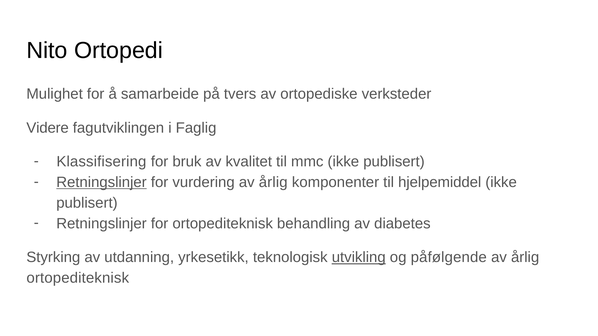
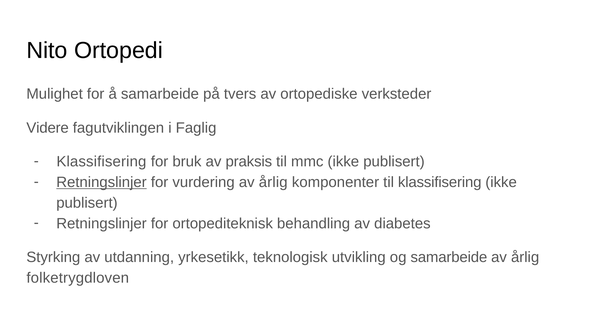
kvalitet: kvalitet -> praksis (249, 162)
til hjelpemiddel: hjelpemiddel -> klassifisering (440, 182)
utvikling underline: present -> none (359, 258)
og påfølgende: påfølgende -> samarbeide (449, 258)
ortopediteknisk: ortopediteknisk -> folketrygdloven (78, 278)
